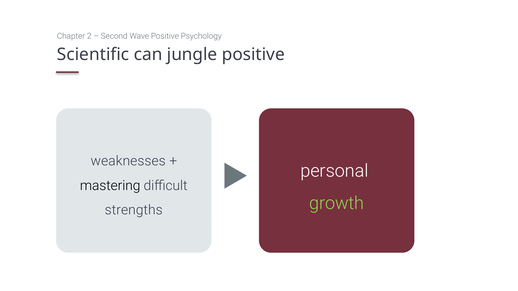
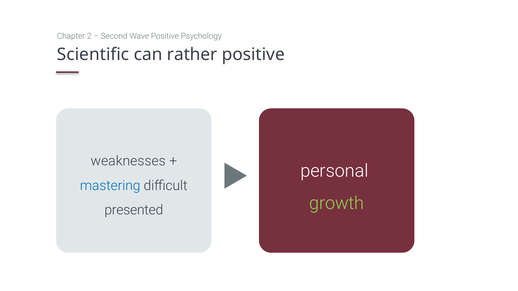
jungle: jungle -> rather (192, 55)
mastering colour: black -> blue (110, 186)
strengths: strengths -> presented (134, 210)
